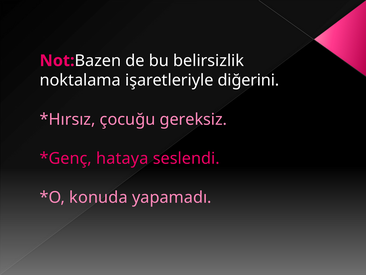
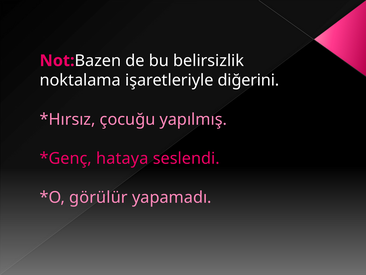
gereksiz: gereksiz -> yapılmış (193, 119)
konuda: konuda -> görülür (98, 197)
